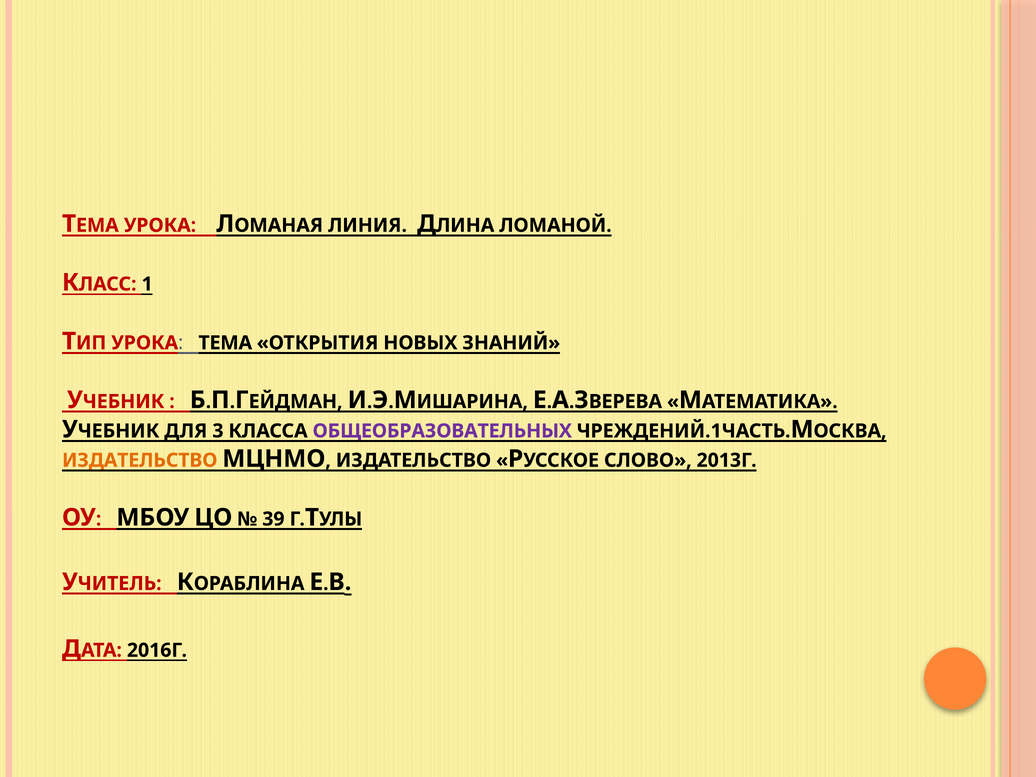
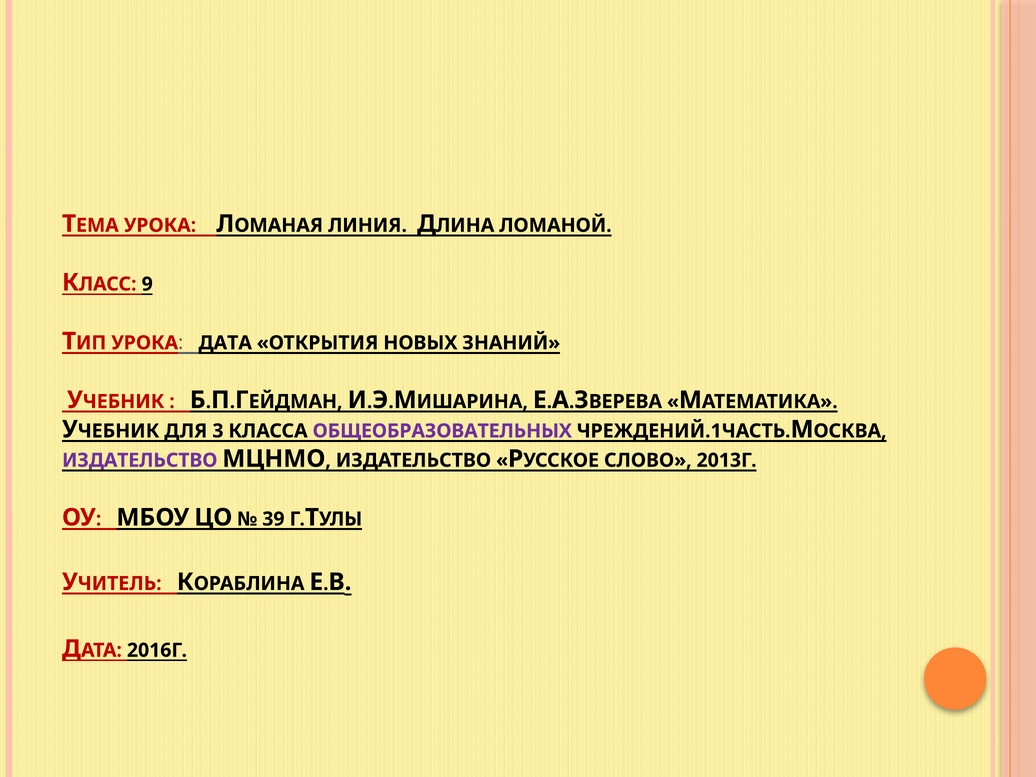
1: 1 -> 9 (147, 284)
УРОКА ТЕМА: ТЕМА -> ДАТА (225, 343)
ИЗДАТЕЛЬСТВО colour: orange -> purple (140, 460)
